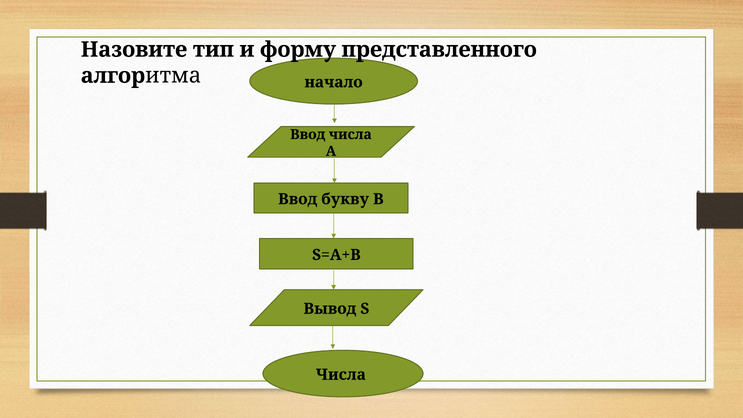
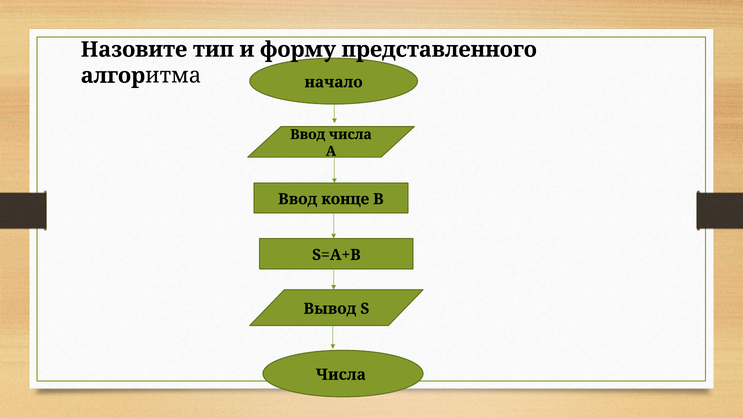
букву: букву -> конце (345, 199)
